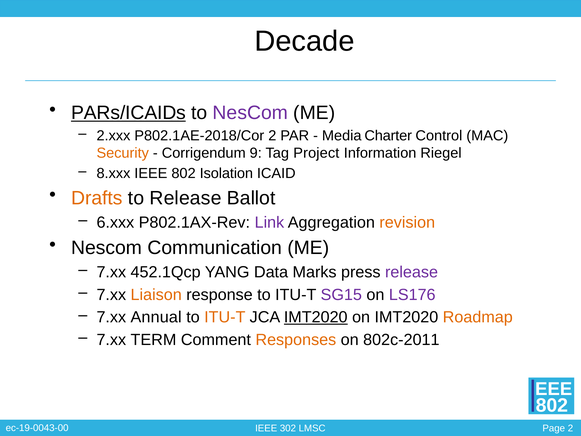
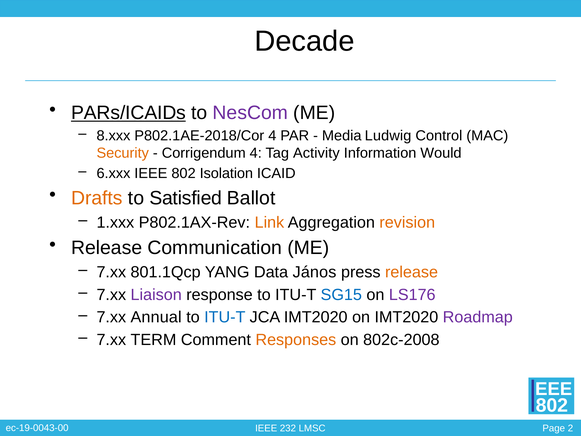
2.xxx: 2.xxx -> 8.xxx (113, 136)
P802.1AE-2018/Cor 2: 2 -> 4 (272, 136)
Charter: Charter -> Ludwig (388, 136)
Corrigendum 9: 9 -> 4 (256, 153)
Project: Project -> Activity (316, 153)
Riegel: Riegel -> Would (441, 153)
8.xxx: 8.xxx -> 6.xxx (113, 173)
to Release: Release -> Satisfied (186, 198)
6.xxx: 6.xxx -> 1.xxx (115, 222)
Link colour: purple -> orange (269, 222)
Nescom: Nescom -> Release (107, 248)
452.1Qcp: 452.1Qcp -> 801.1Qcp (166, 272)
Marks: Marks -> János (314, 272)
release colour: purple -> orange (412, 272)
Liaison colour: orange -> purple (156, 295)
SG15 colour: purple -> blue (341, 295)
ITU-T colour: orange -> blue (225, 317)
IMT2020 underline: present -> none (316, 317)
Roadmap colour: orange -> purple (478, 317)
802c-2011: 802c-2011 -> 802c-2008 (401, 340)
302: 302 -> 232 (288, 428)
